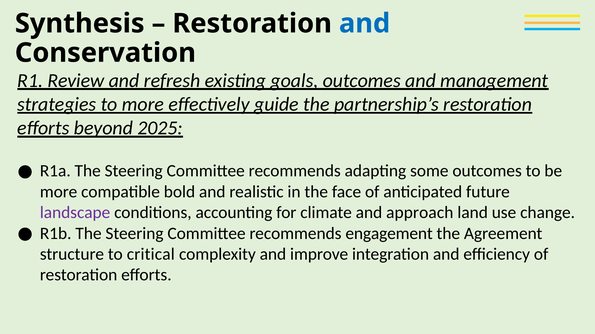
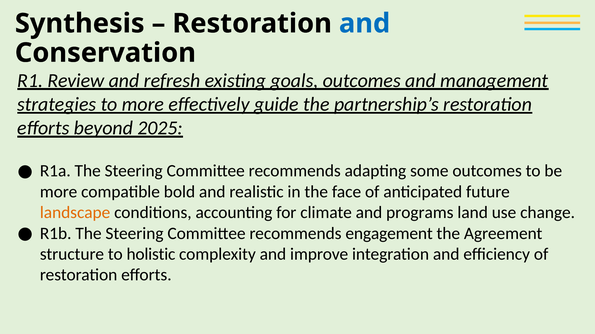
landscape colour: purple -> orange (75, 213)
approach: approach -> programs (420, 213)
critical: critical -> holistic (151, 255)
